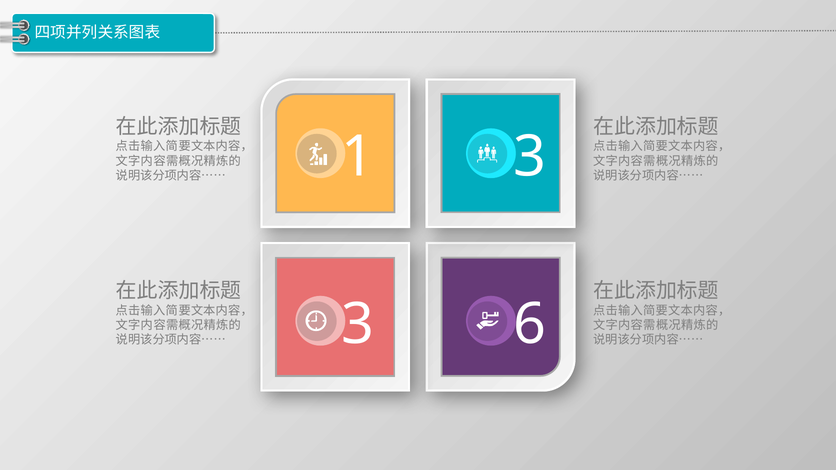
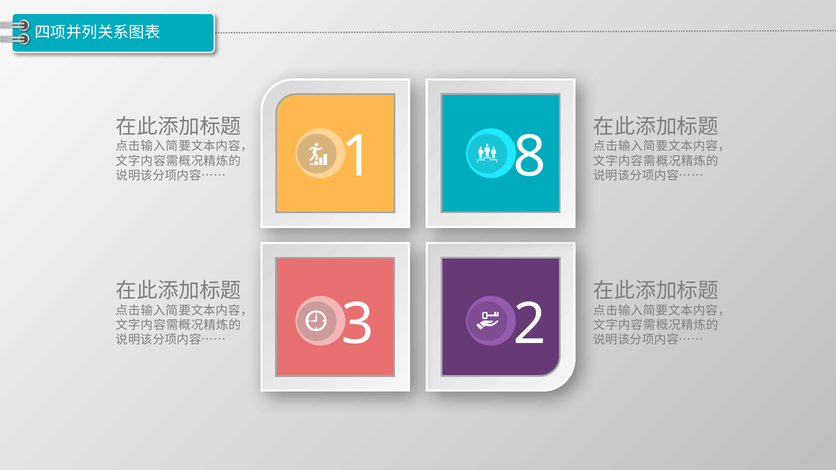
1 3: 3 -> 8 (529, 157)
6: 6 -> 2 (529, 325)
